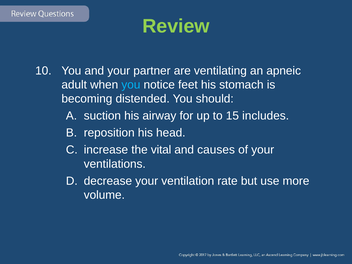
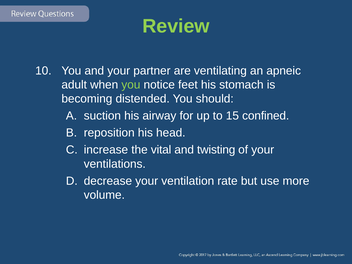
you colour: light blue -> light green (131, 85)
includes: includes -> confined (266, 116)
causes: causes -> twisting (216, 150)
